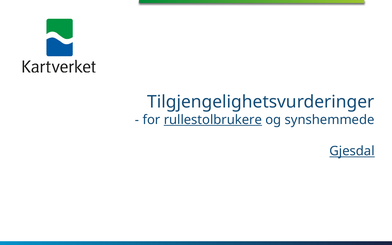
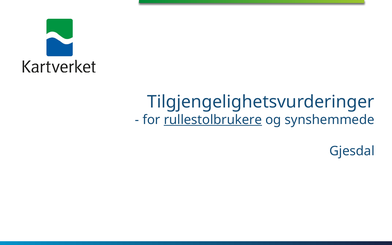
Gjesdal underline: present -> none (352, 151)
